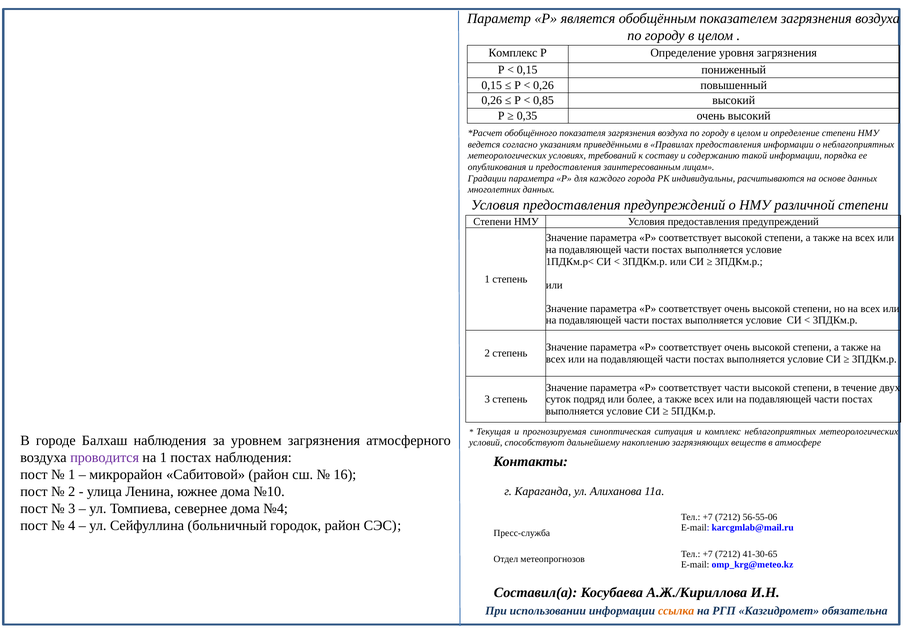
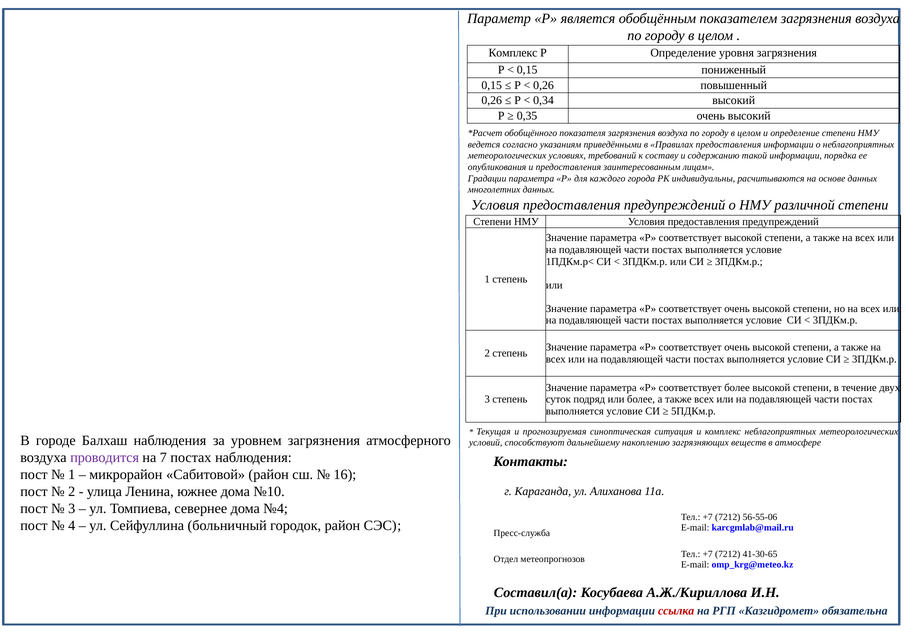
0,85: 0,85 -> 0,34 (544, 100)
соответствует части: части -> более (737, 388)
на 1: 1 -> 7 (163, 457)
ссылка colour: orange -> red (676, 611)
